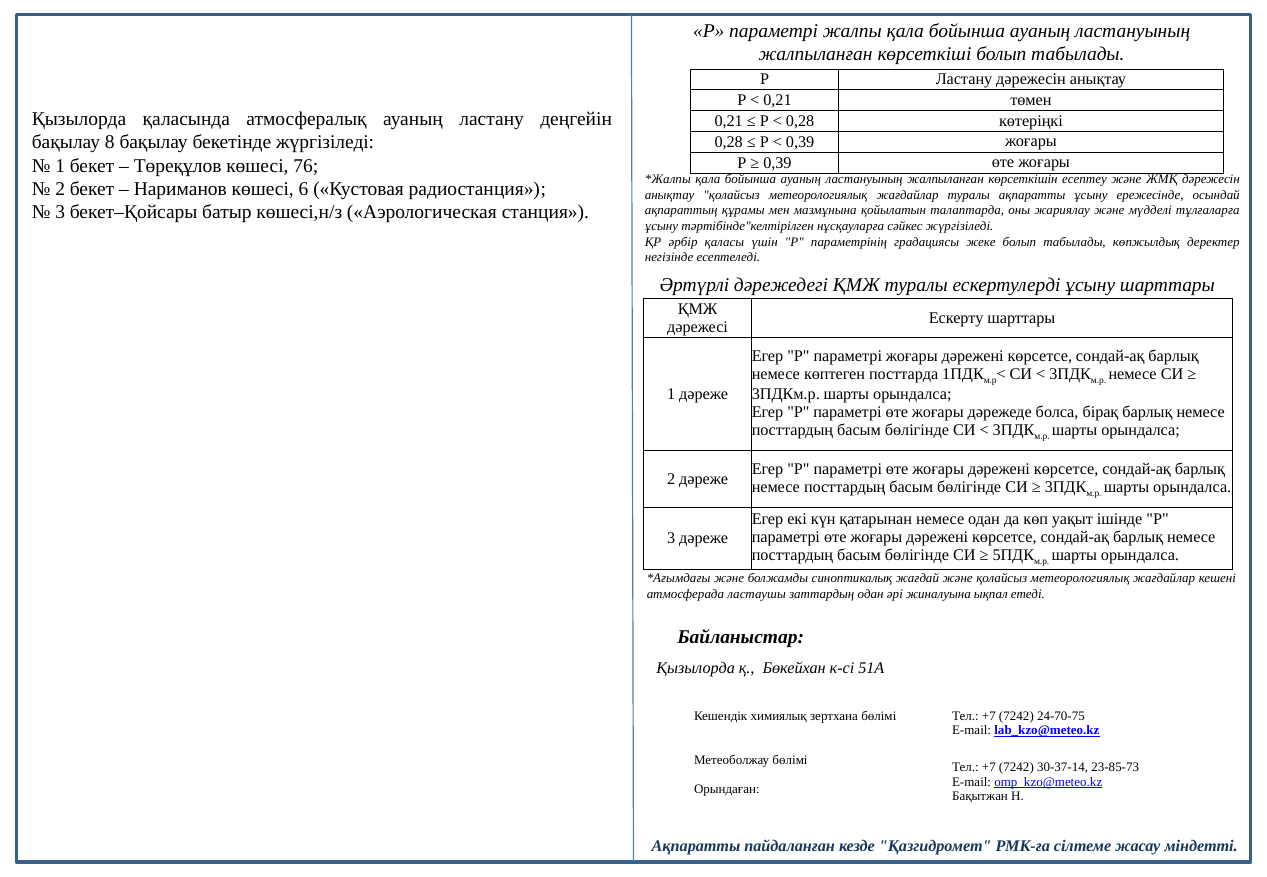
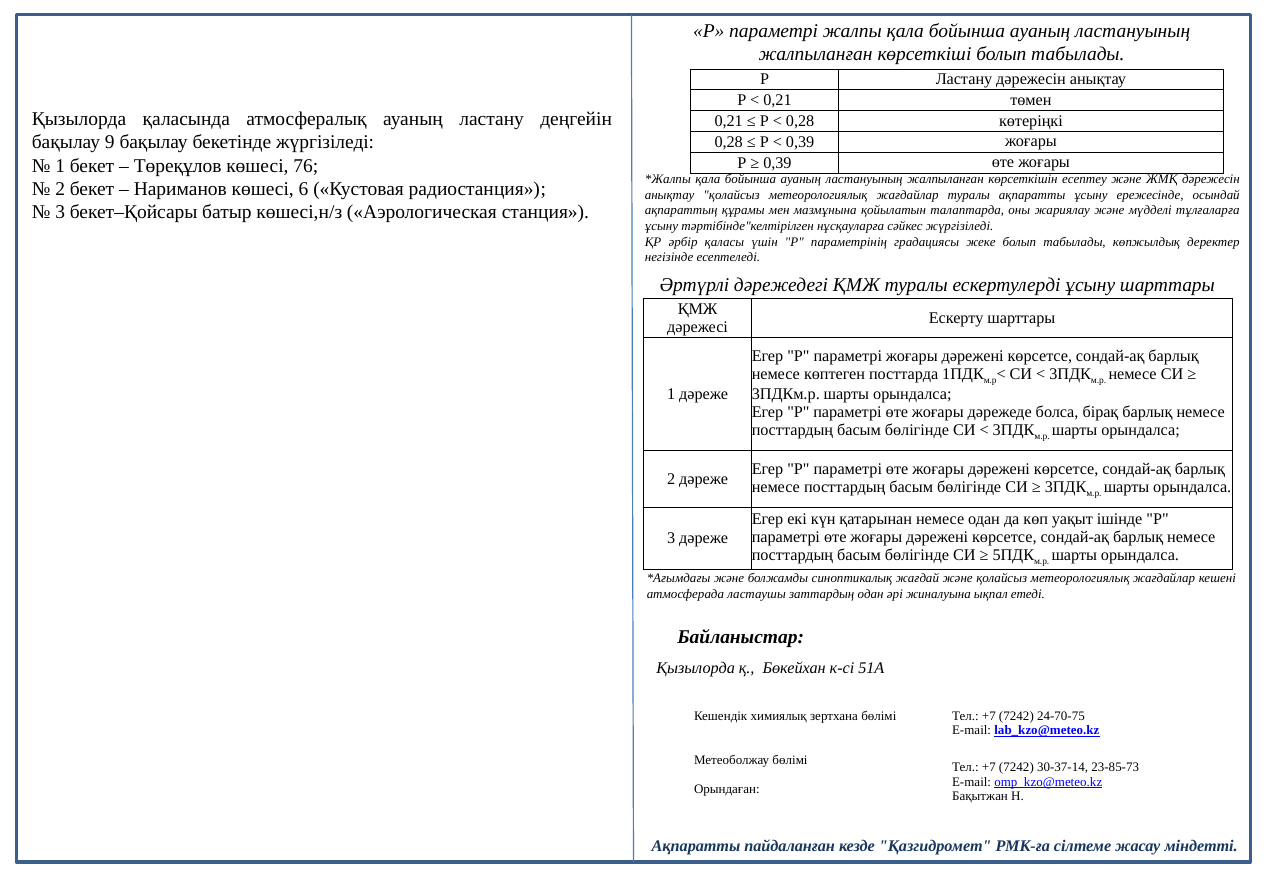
8: 8 -> 9 (110, 142)
